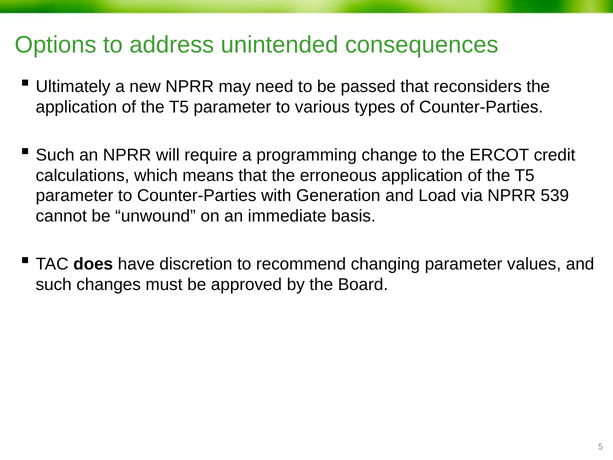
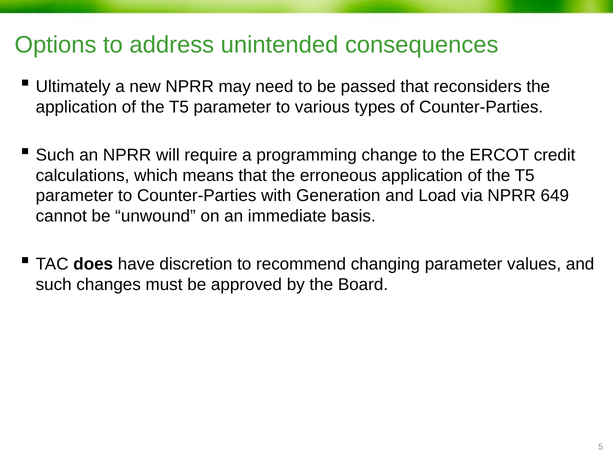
539: 539 -> 649 (555, 196)
